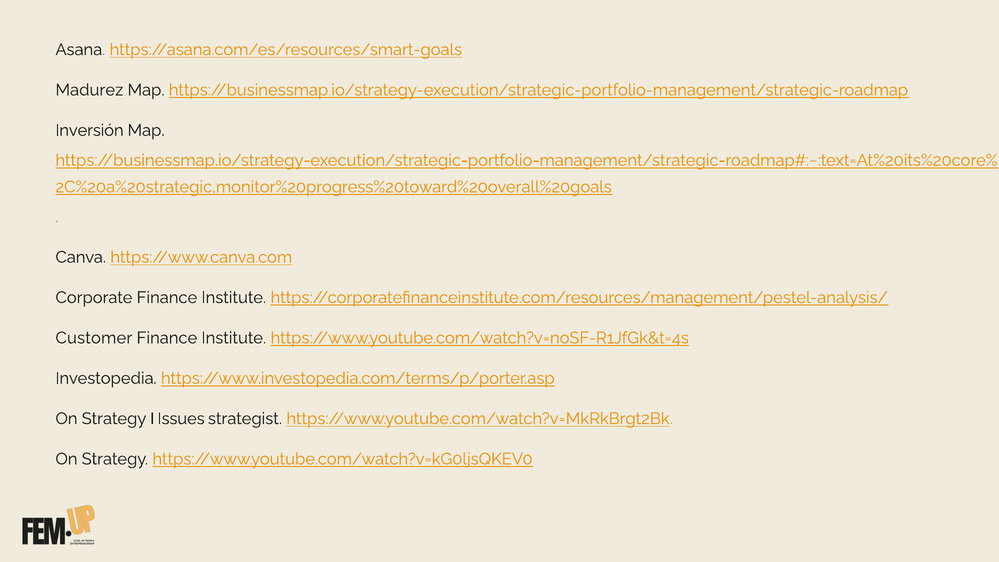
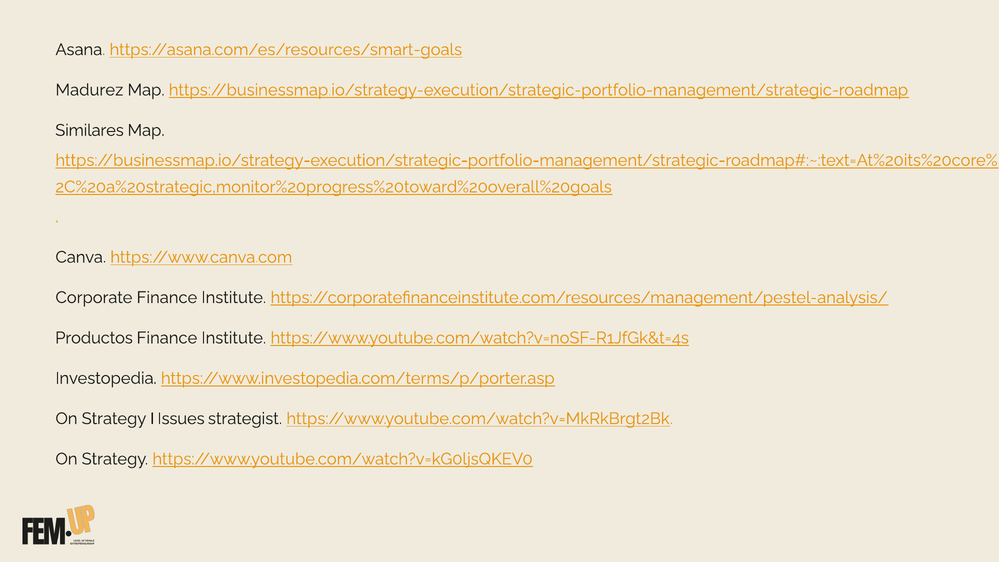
Inversión: Inversión -> Similares (89, 130)
Customer: Customer -> Productos (94, 338)
